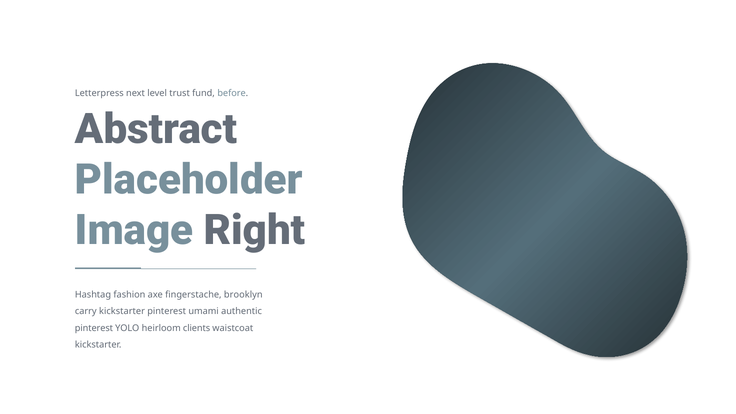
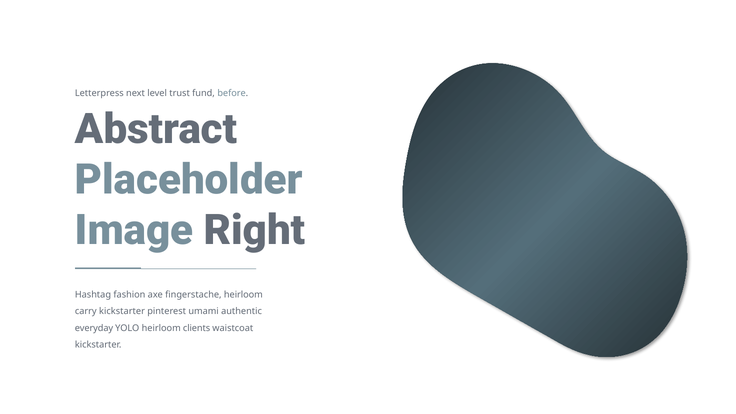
fingerstache brooklyn: brooklyn -> heirloom (243, 295)
pinterest: pinterest -> everyday (94, 328)
